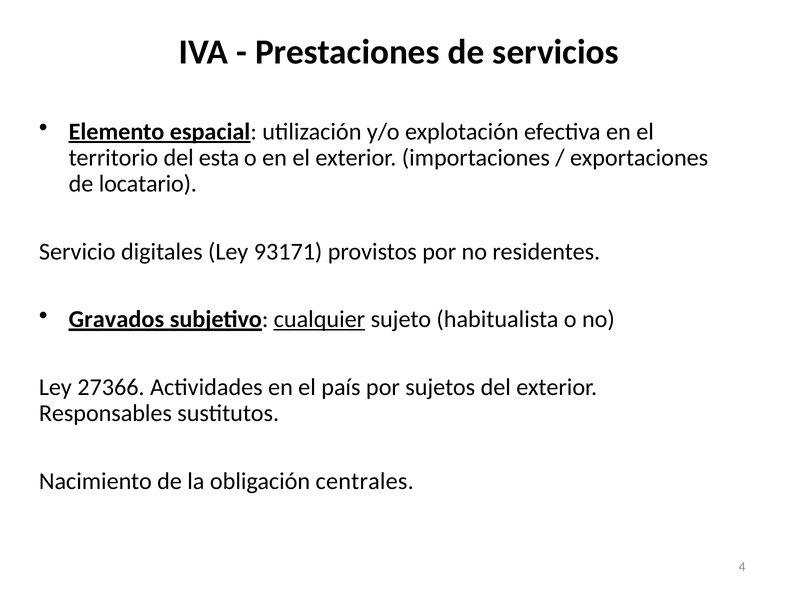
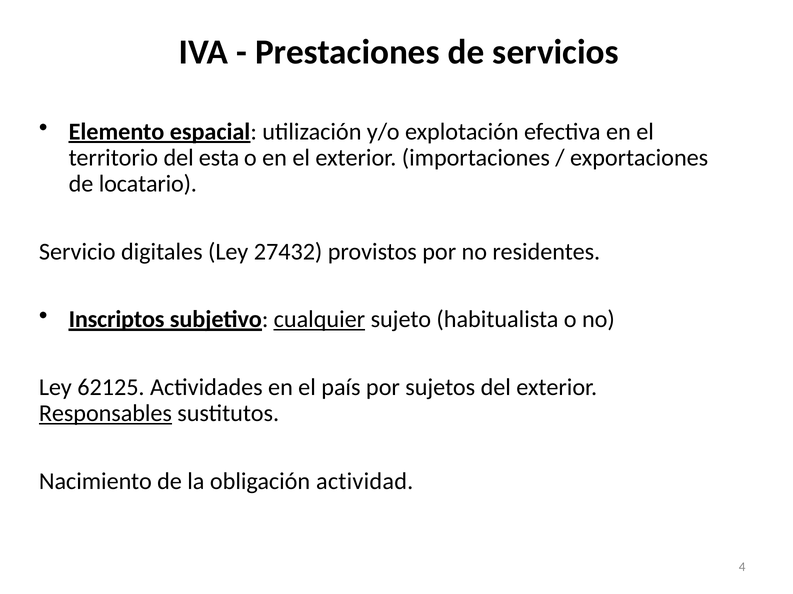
93171: 93171 -> 27432 (288, 252)
Gravados: Gravados -> Inscriptos (117, 320)
27366: 27366 -> 62125 (111, 388)
Responsables underline: none -> present (105, 414)
centrales: centrales -> actividad (365, 482)
